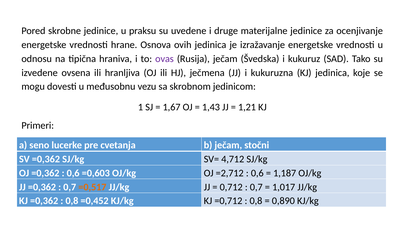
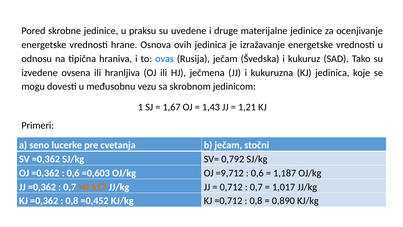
ovas colour: purple -> blue (164, 59)
4,712: 4,712 -> 0,792 (233, 159)
=2,712: =2,712 -> =9,712 (230, 173)
